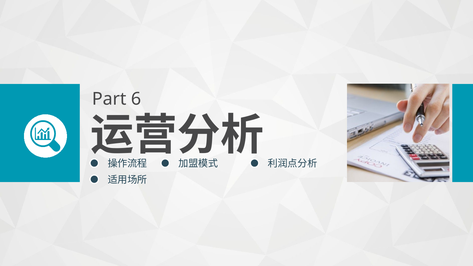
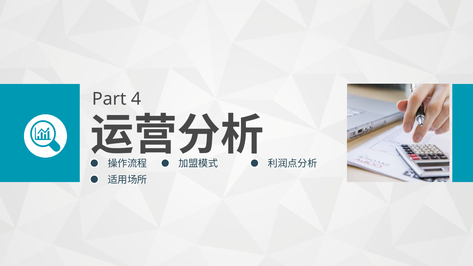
6: 6 -> 4 (136, 99)
